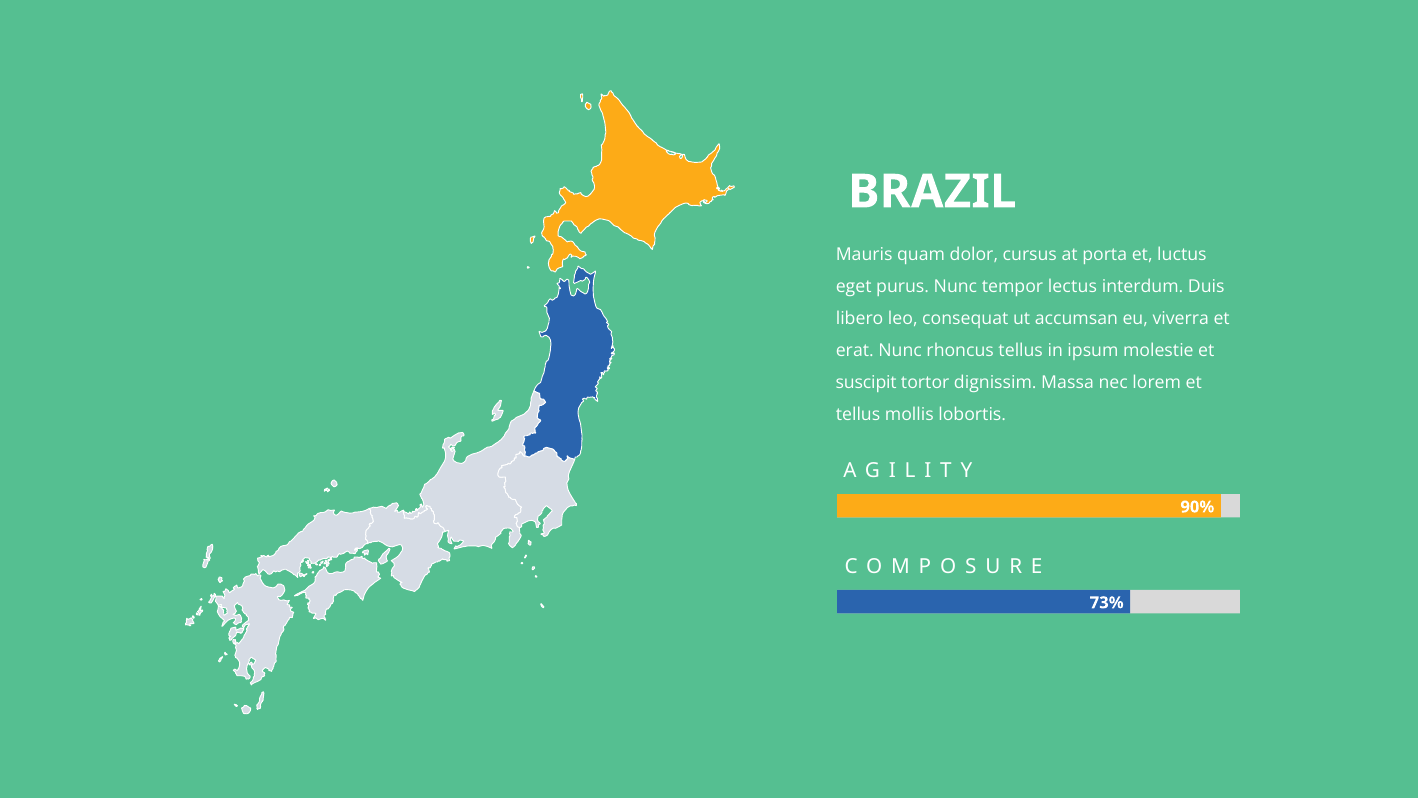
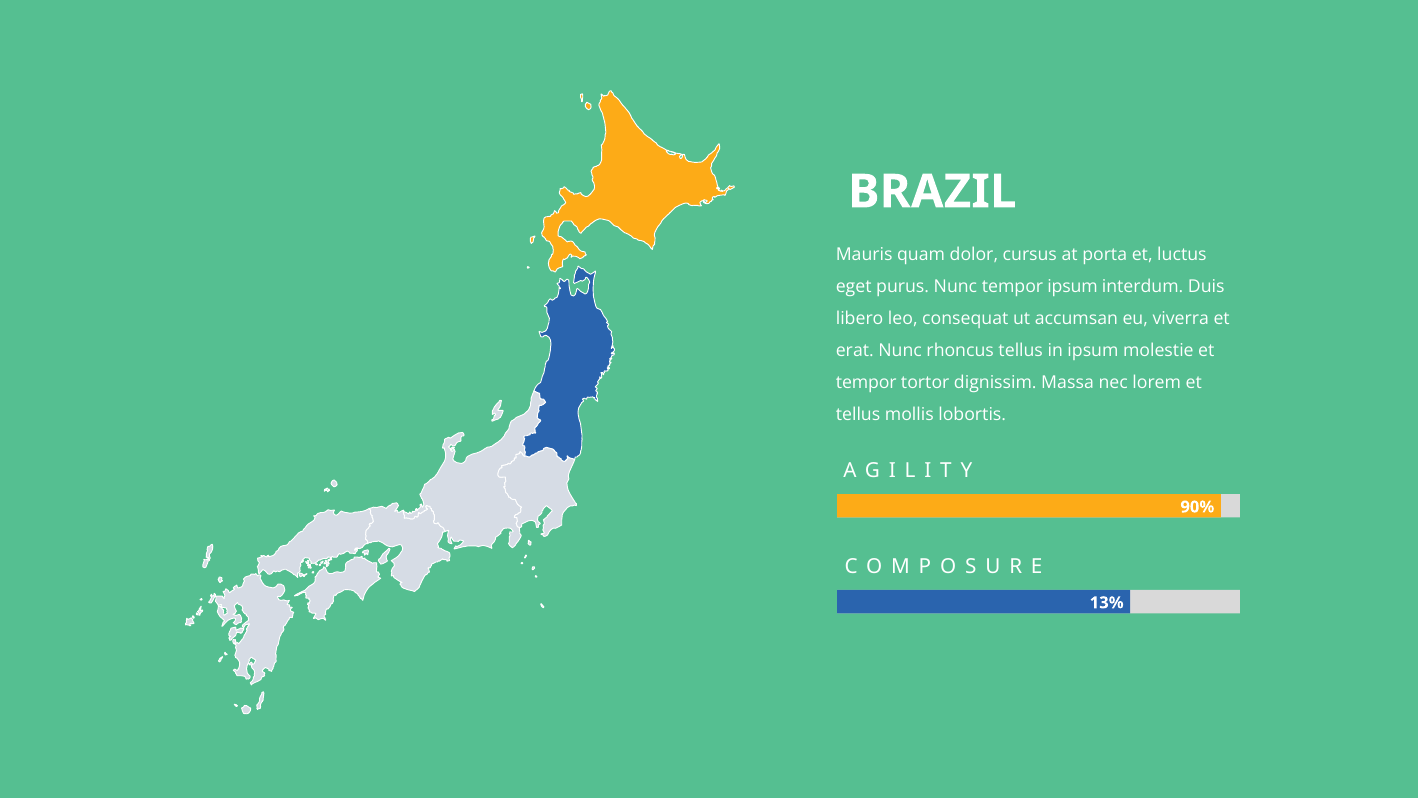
tempor lectus: lectus -> ipsum (1073, 287)
suscipit: suscipit -> tempor (866, 383)
73%: 73% -> 13% (1107, 602)
